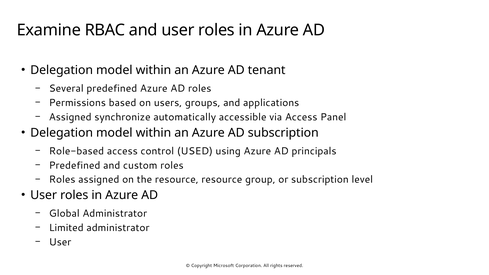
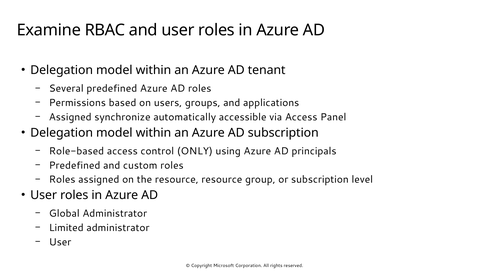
USED: USED -> ONLY (195, 151)
